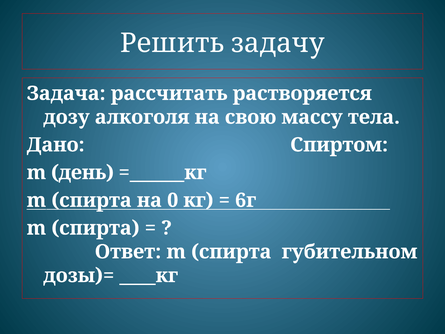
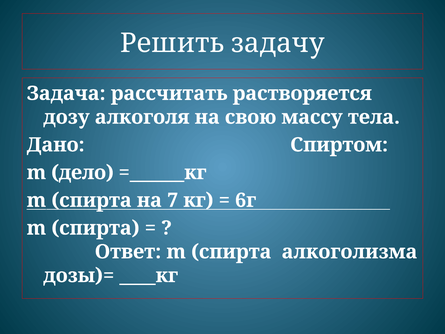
день: день -> дело (82, 172)
0: 0 -> 7 (173, 200)
губительном: губительном -> алкоголизма (350, 252)
